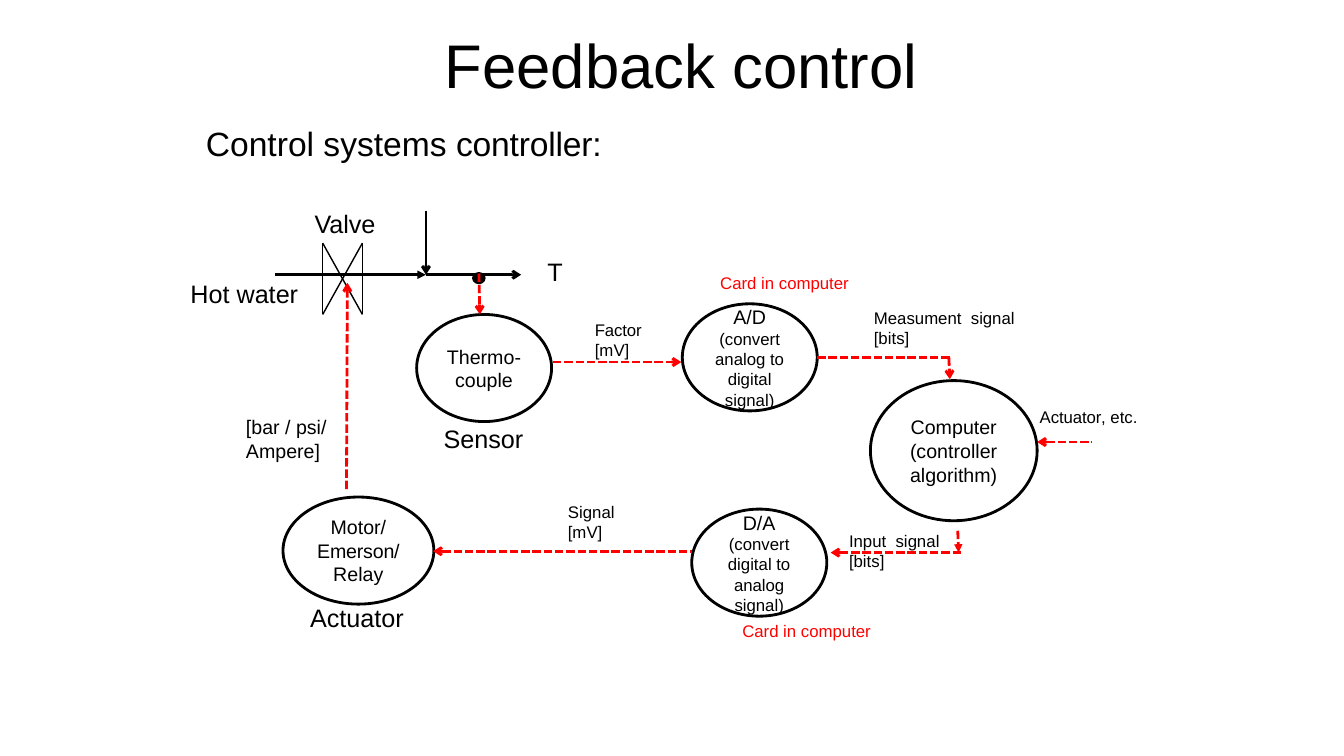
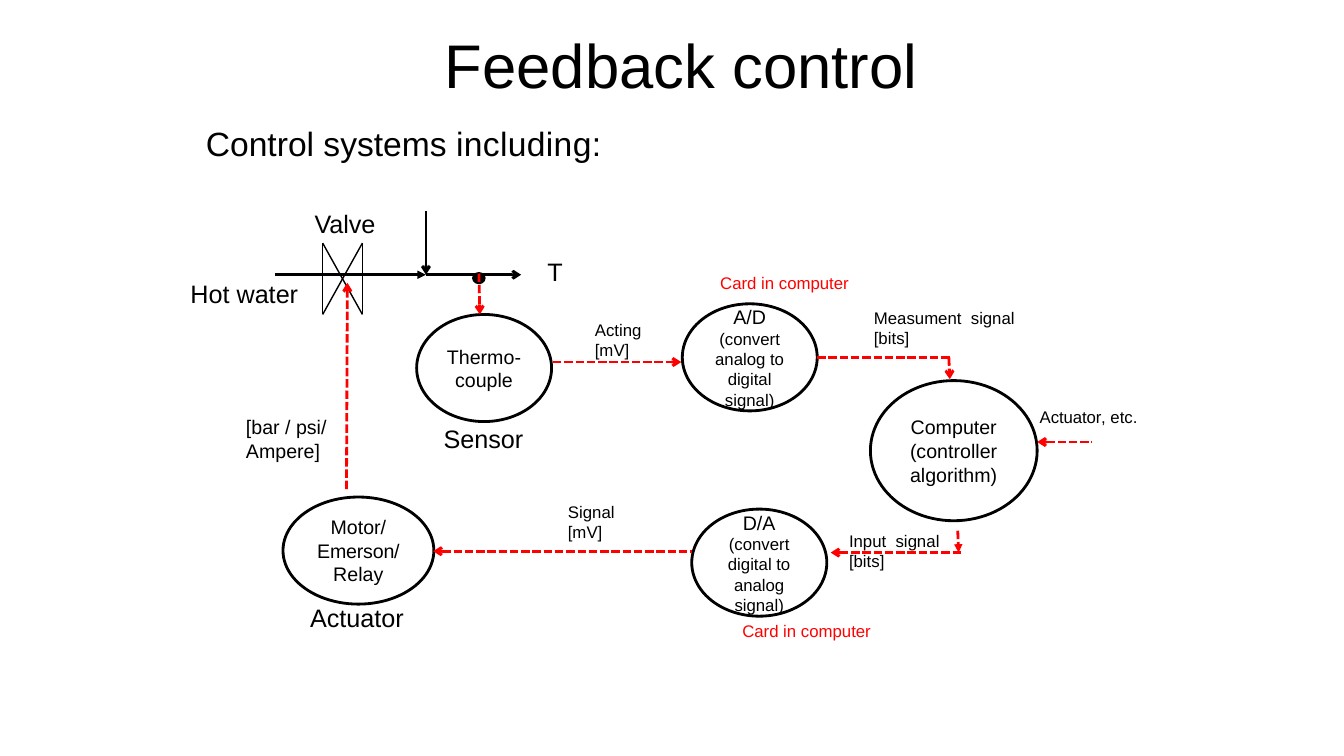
systems controller: controller -> including (529, 146)
Factor: Factor -> Acting (618, 331)
